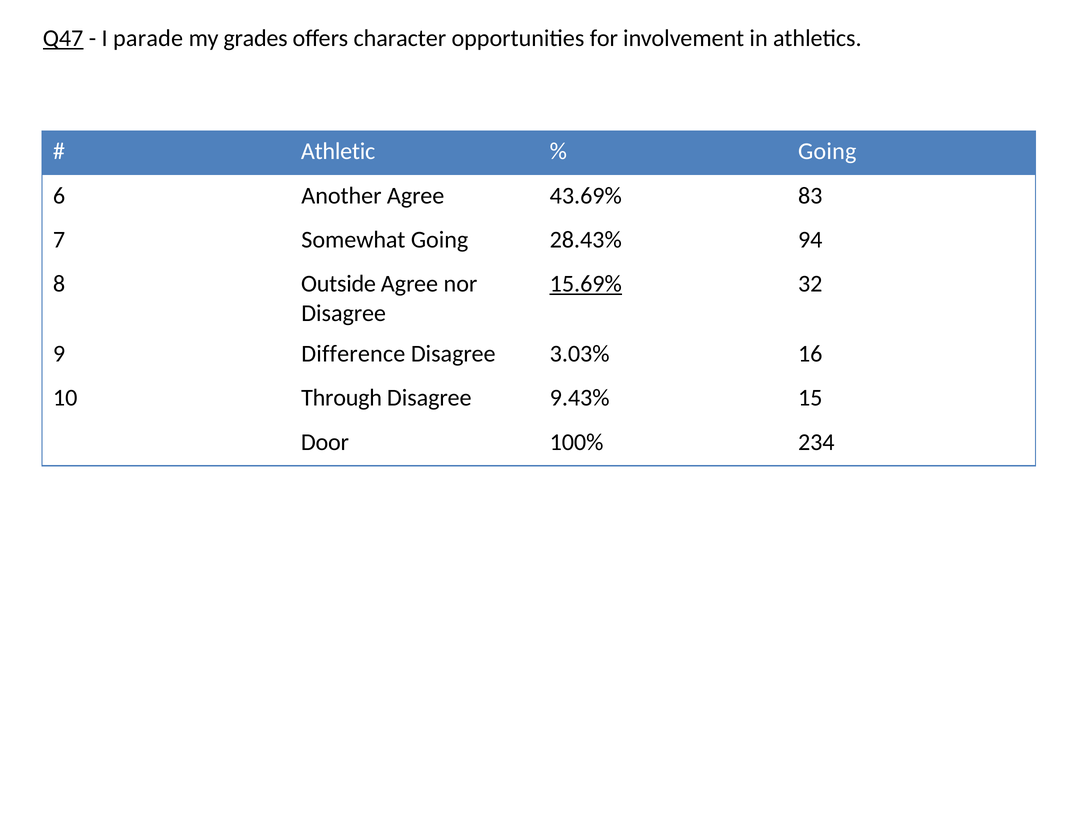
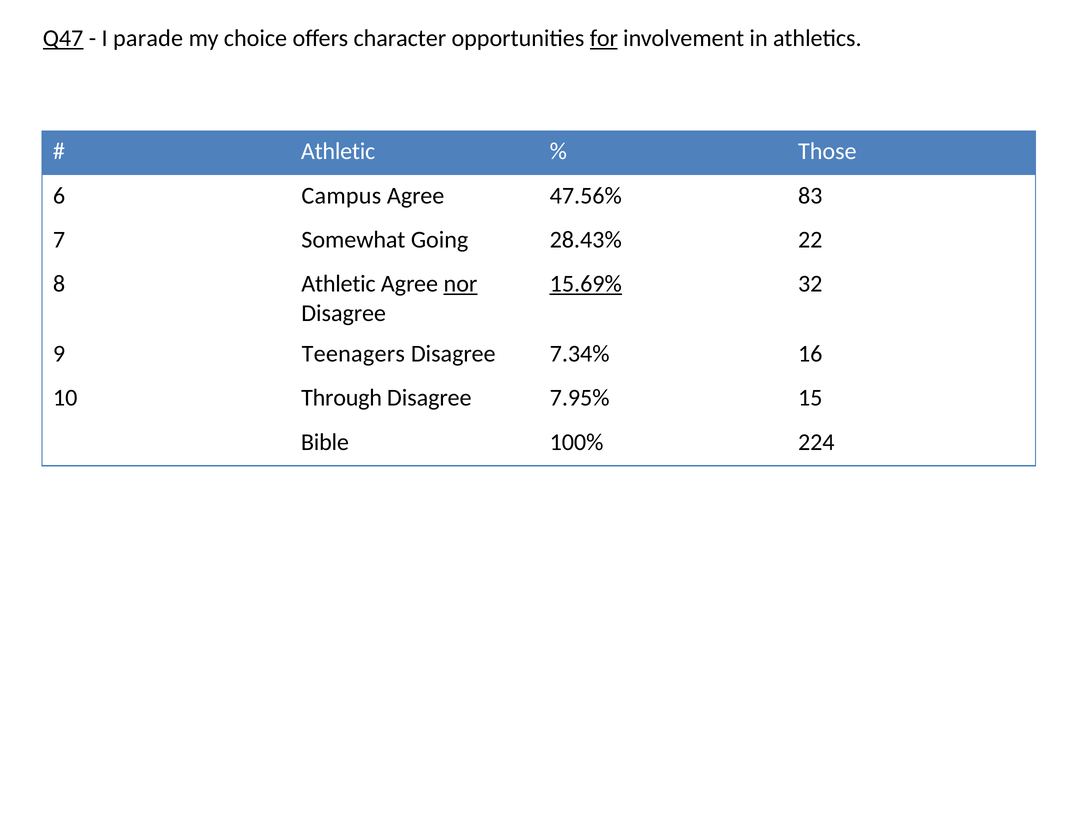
grades: grades -> choice (255, 38)
for underline: none -> present (604, 38)
Going: Going -> Those (827, 151)
Another: Another -> Campus (341, 196)
43.69%: 43.69% -> 47.56% (586, 196)
94: 94 -> 22 (810, 240)
8 Outside: Outside -> Athletic (339, 284)
nor underline: none -> present (460, 284)
Difference: Difference -> Teenagers (353, 354)
3.03%: 3.03% -> 7.34% (580, 354)
9.43%: 9.43% -> 7.95% (580, 398)
Door: Door -> Bible (325, 442)
234: 234 -> 224 (816, 442)
